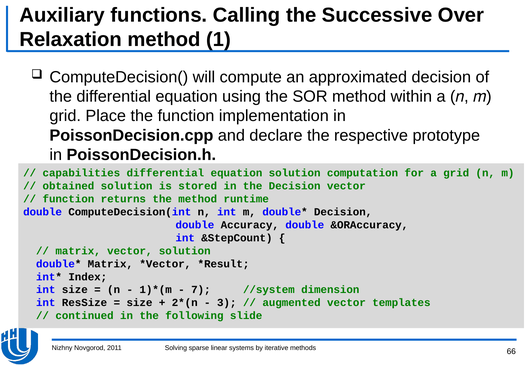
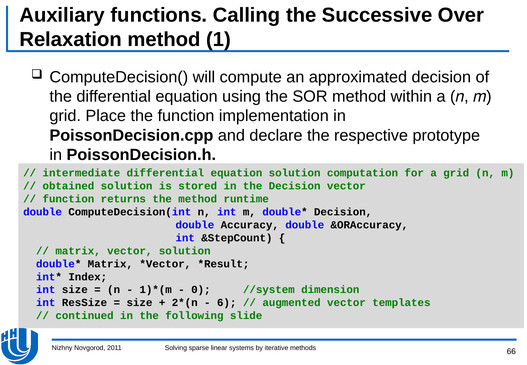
capabilities: capabilities -> intermediate (81, 173)
7: 7 -> 0 (201, 290)
3: 3 -> 6 (227, 303)
